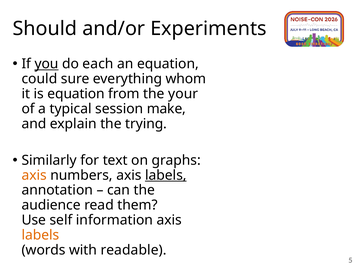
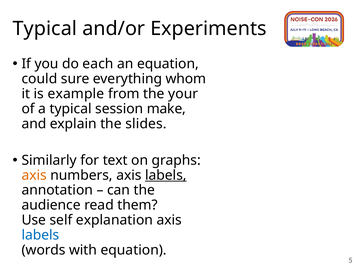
Should: Should -> Typical (45, 29)
you underline: present -> none (47, 64)
is equation: equation -> example (76, 94)
trying: trying -> slides (146, 124)
information: information -> explanation (114, 220)
labels colour: orange -> blue (40, 235)
with readable: readable -> equation (134, 250)
